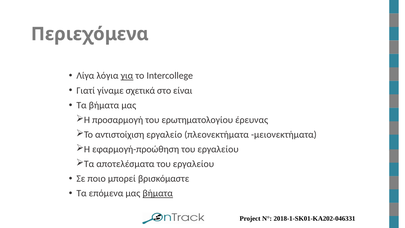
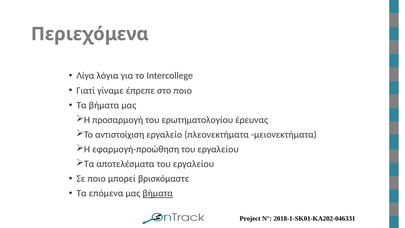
για underline: present -> none (127, 76)
σχετικά: σχετικά -> έπρεπε (140, 90)
στο είναι: είναι -> ποιο (183, 90)
